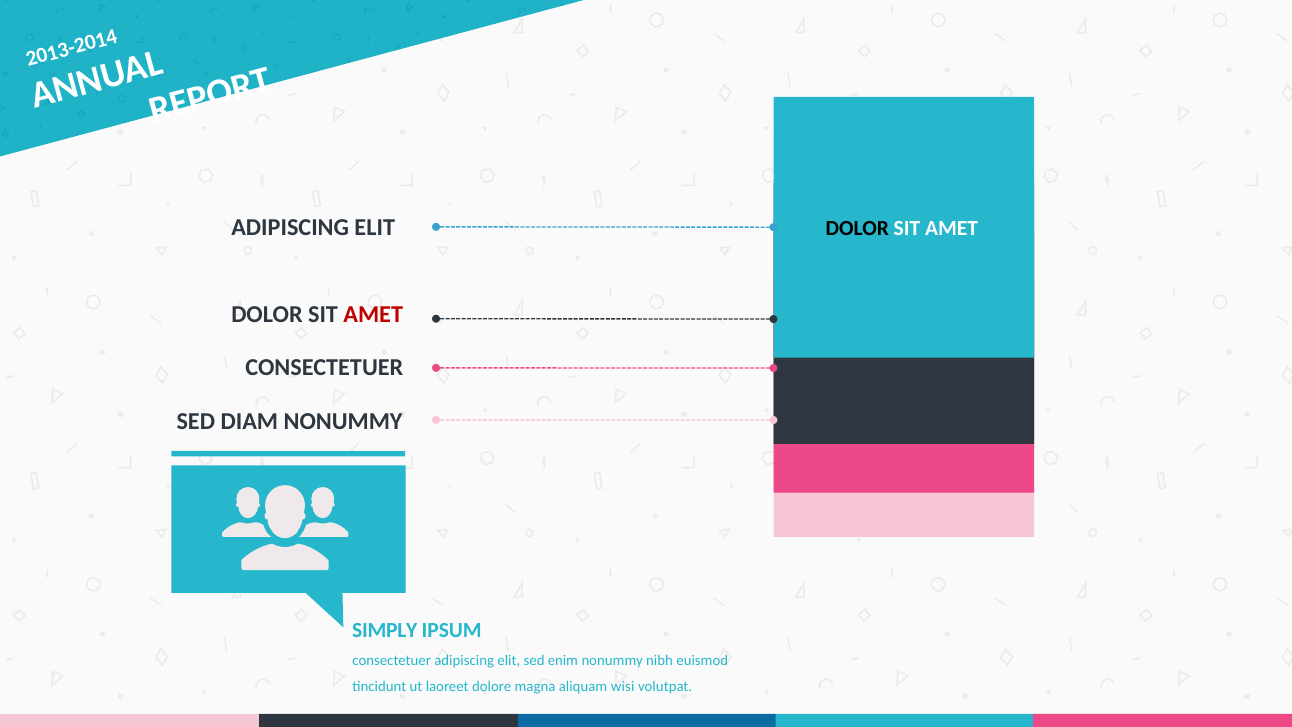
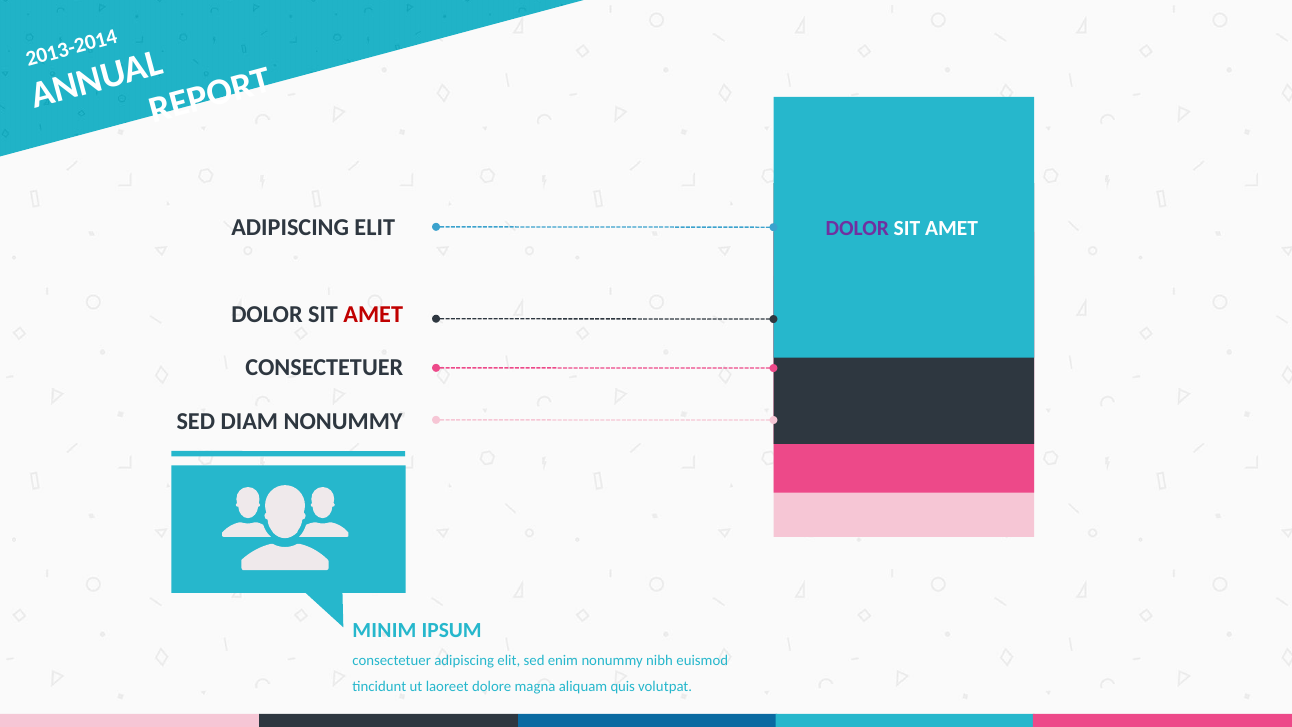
DOLOR colour: black -> purple (857, 228)
SIMPLY: SIMPLY -> MINIM (384, 630)
wisi: wisi -> quis (623, 687)
